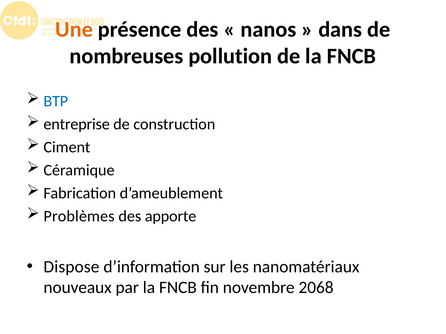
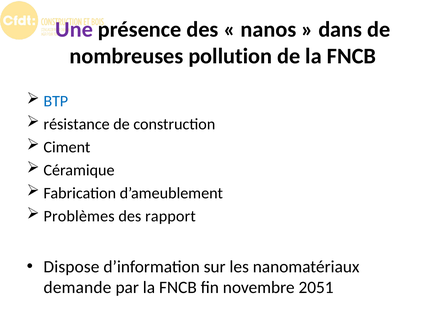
Une colour: orange -> purple (74, 29)
entreprise: entreprise -> résistance (77, 124)
apporte: apporte -> rapport (170, 216)
nouveaux: nouveaux -> demande (77, 288)
2068: 2068 -> 2051 (316, 288)
